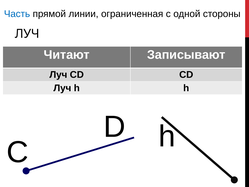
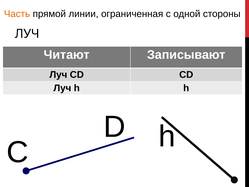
Часть colour: blue -> orange (17, 14)
